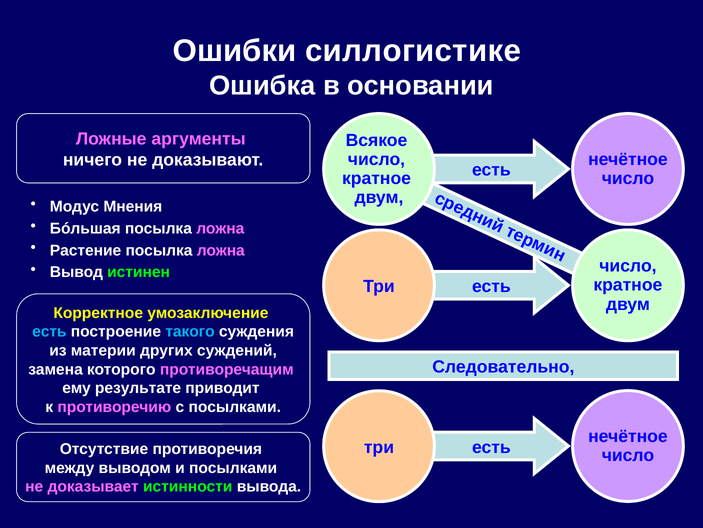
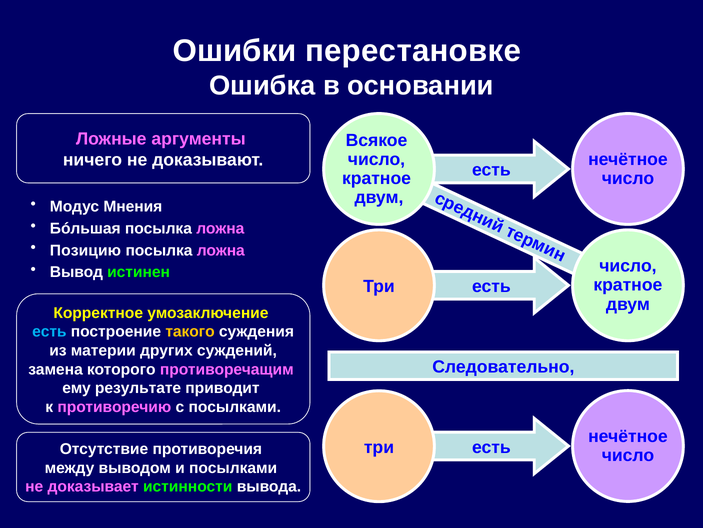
силлогистике: силлогистике -> перестановке (413, 51)
Растение: Растение -> Позицию (85, 250)
такого colour: light blue -> yellow (190, 331)
